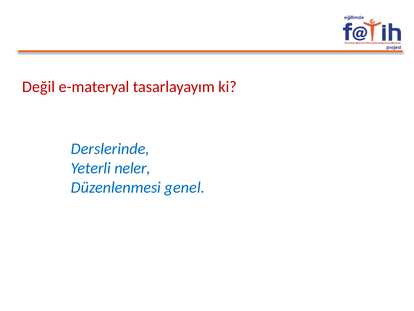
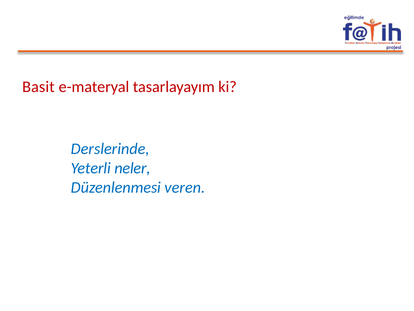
Değil: Değil -> Basit (38, 87)
genel: genel -> veren (185, 187)
